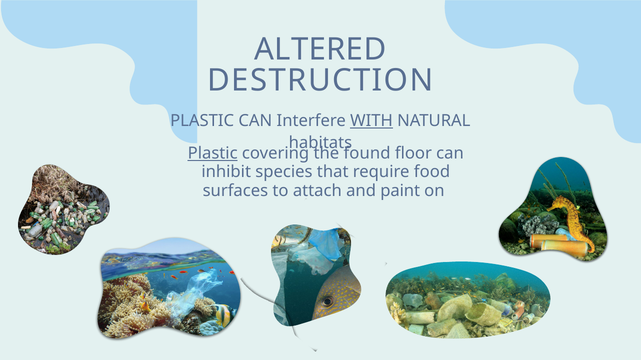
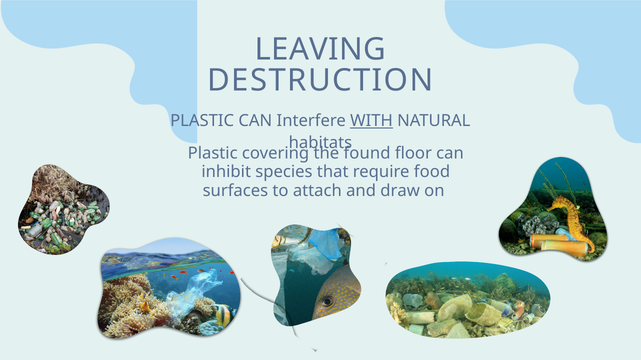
ALTERED: ALTERED -> LEAVING (320, 49)
Plastic underline: present -> none (213, 153)
paint: paint -> draw (400, 191)
